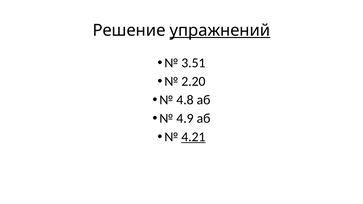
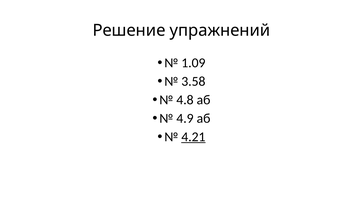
упражнений underline: present -> none (220, 30)
3.51: 3.51 -> 1.09 (193, 63)
2.20: 2.20 -> 3.58 (193, 81)
